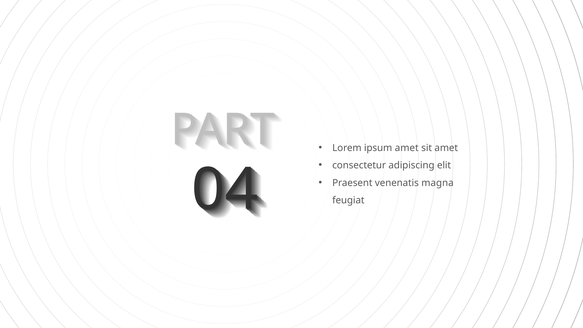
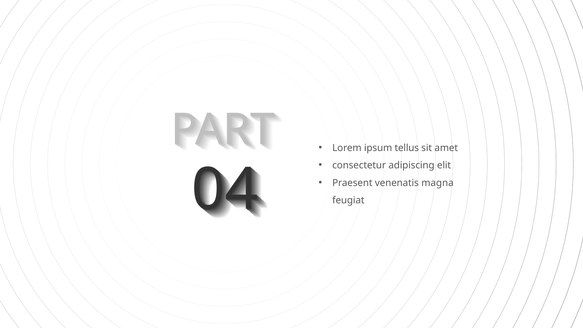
ipsum amet: amet -> tellus (407, 148)
